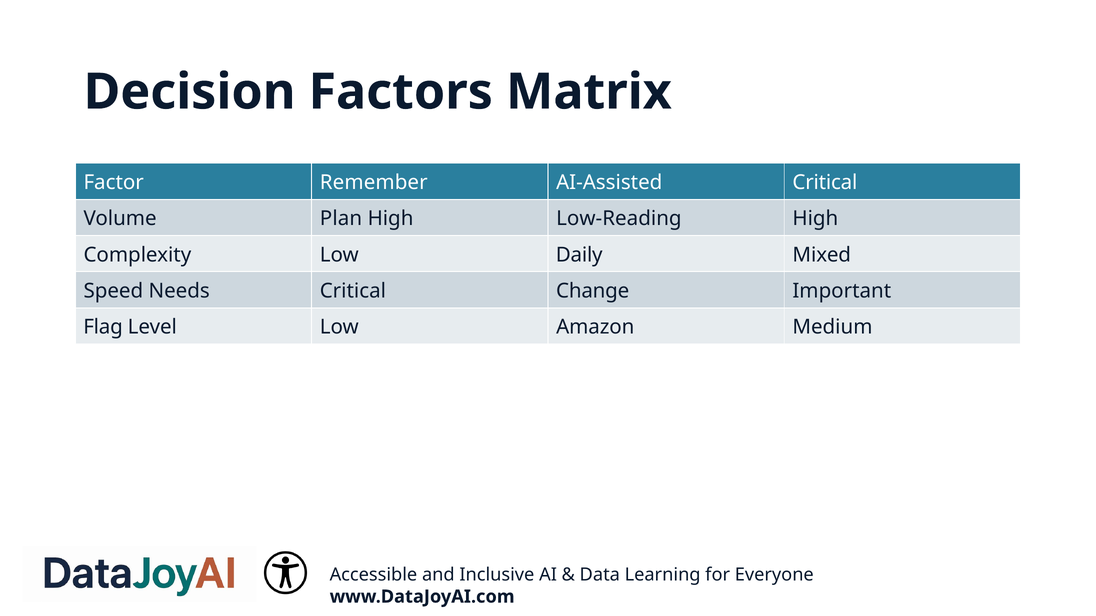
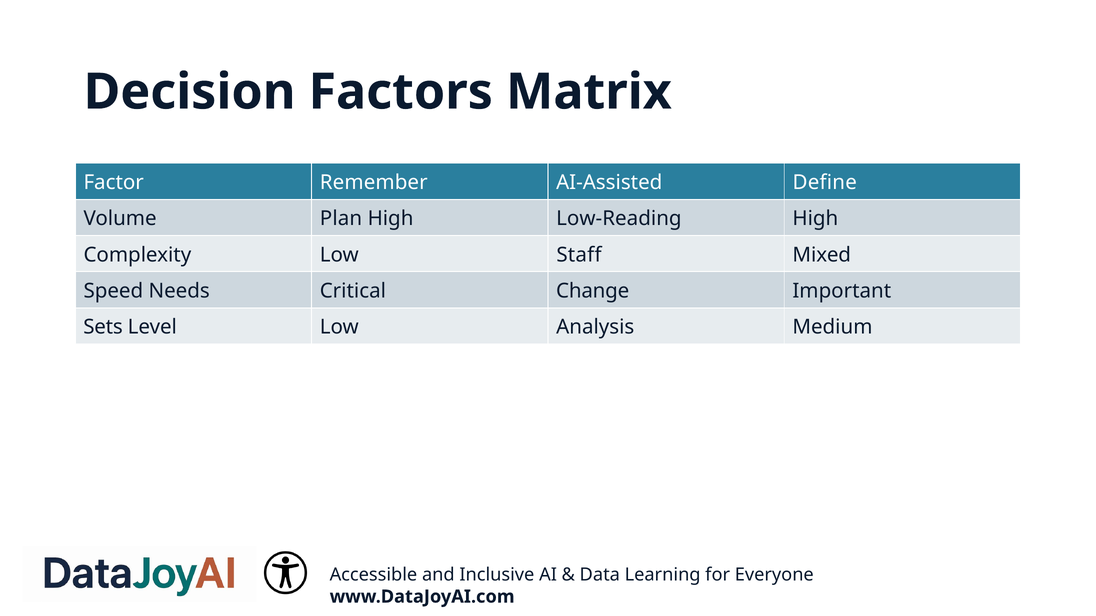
AI-Assisted Critical: Critical -> Define (825, 183)
Daily: Daily -> Staff (579, 255)
Flag: Flag -> Sets (103, 327)
Amazon: Amazon -> Analysis (595, 327)
